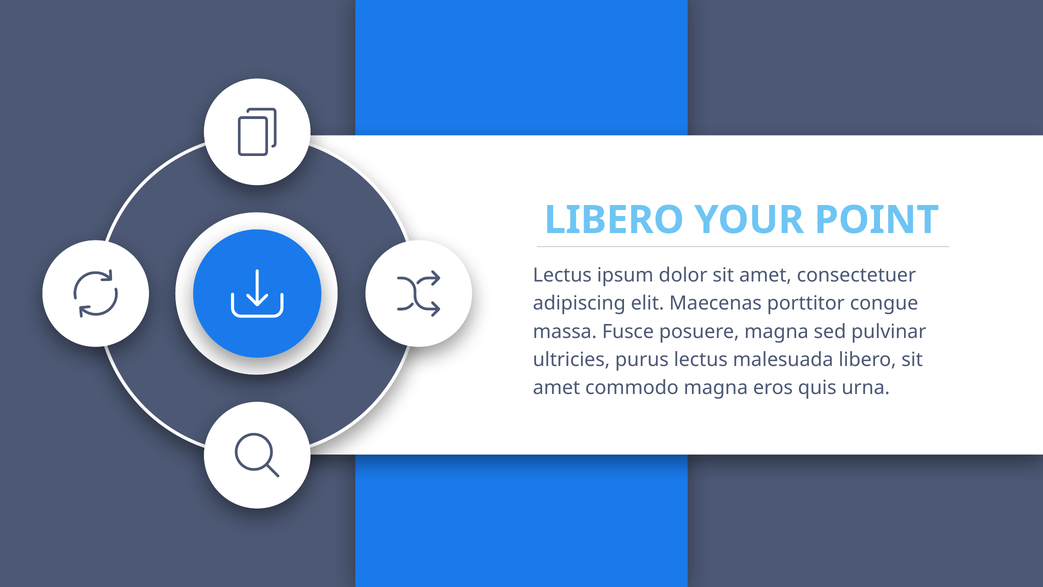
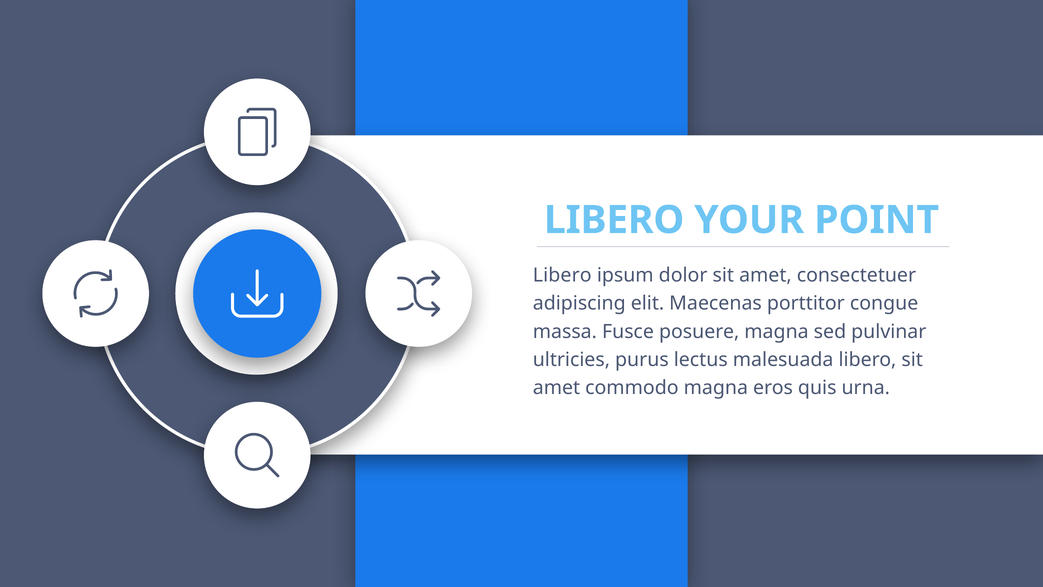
Lectus: Lectus -> Libero (562, 275)
